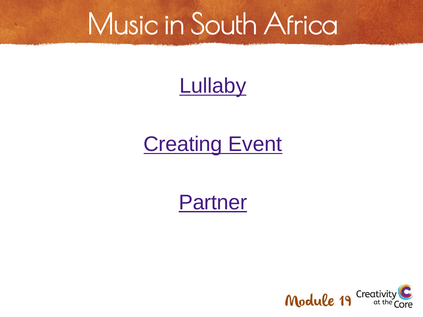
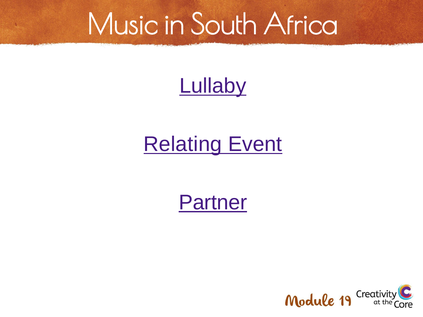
Creating: Creating -> Relating (183, 144)
